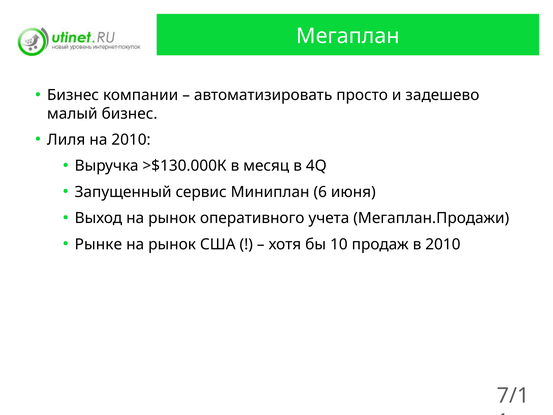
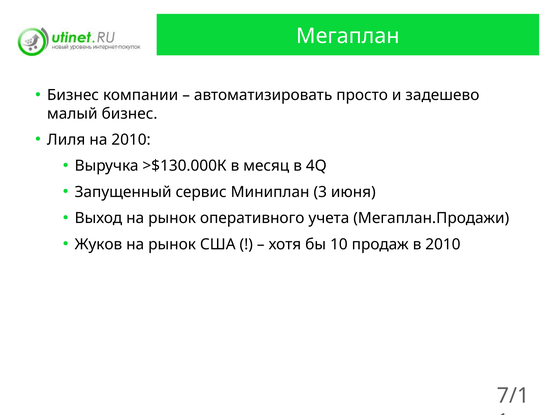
6: 6 -> 3 (320, 192)
Рынке: Рынке -> Жуков (98, 244)
